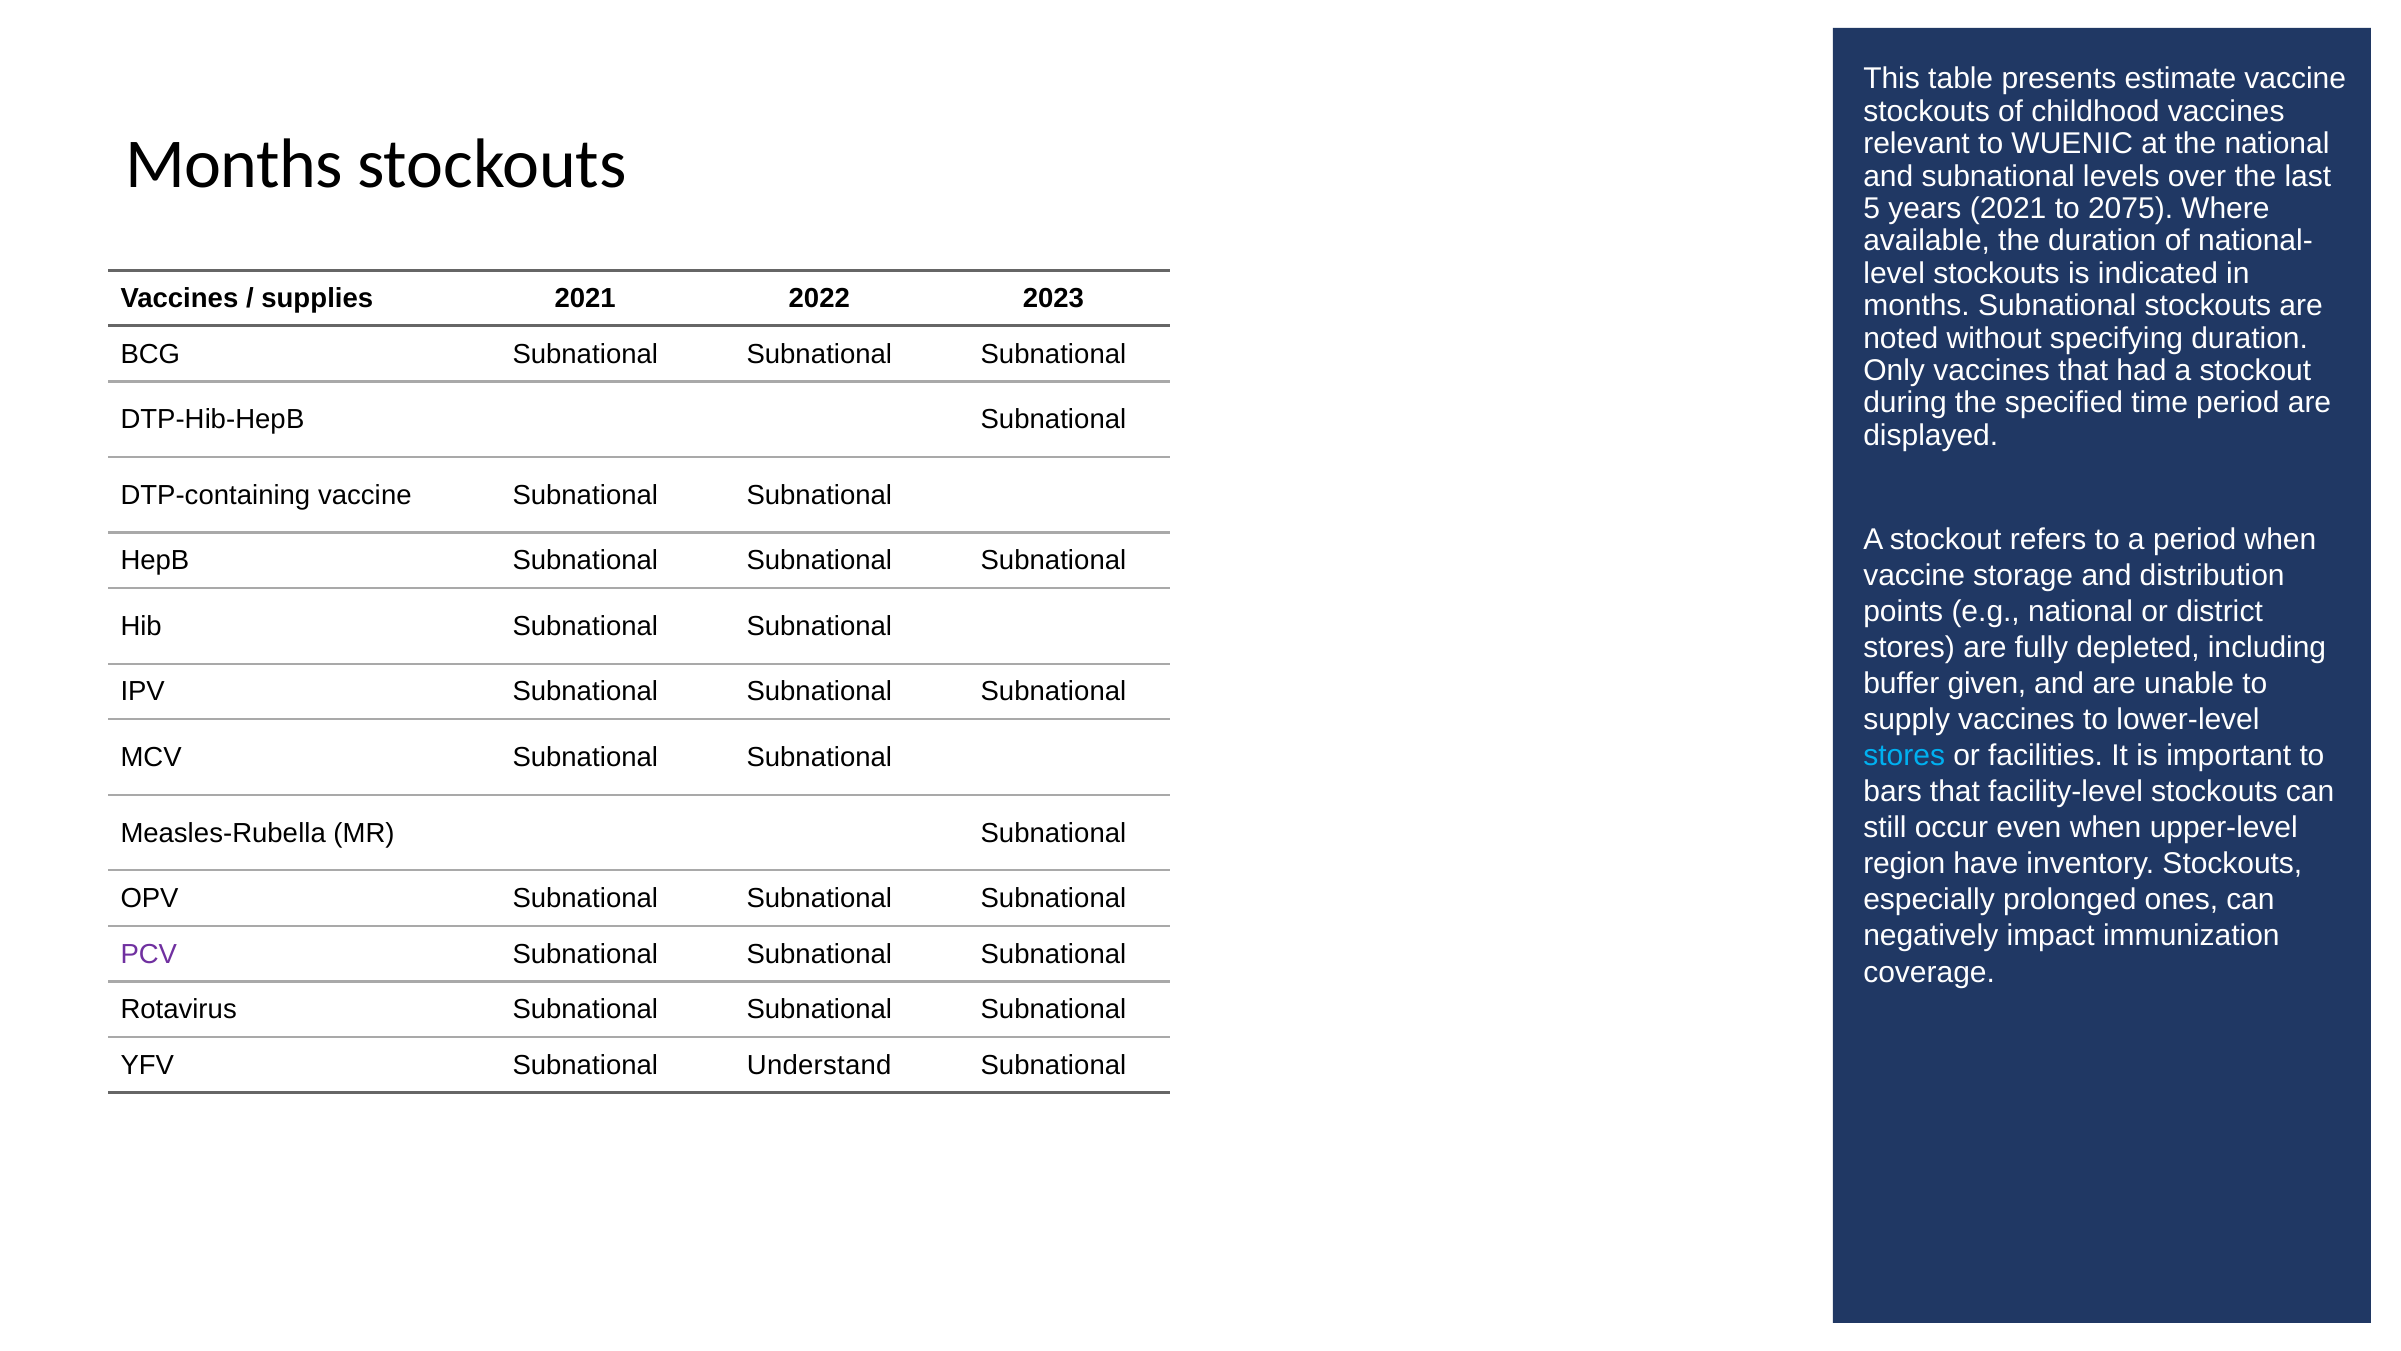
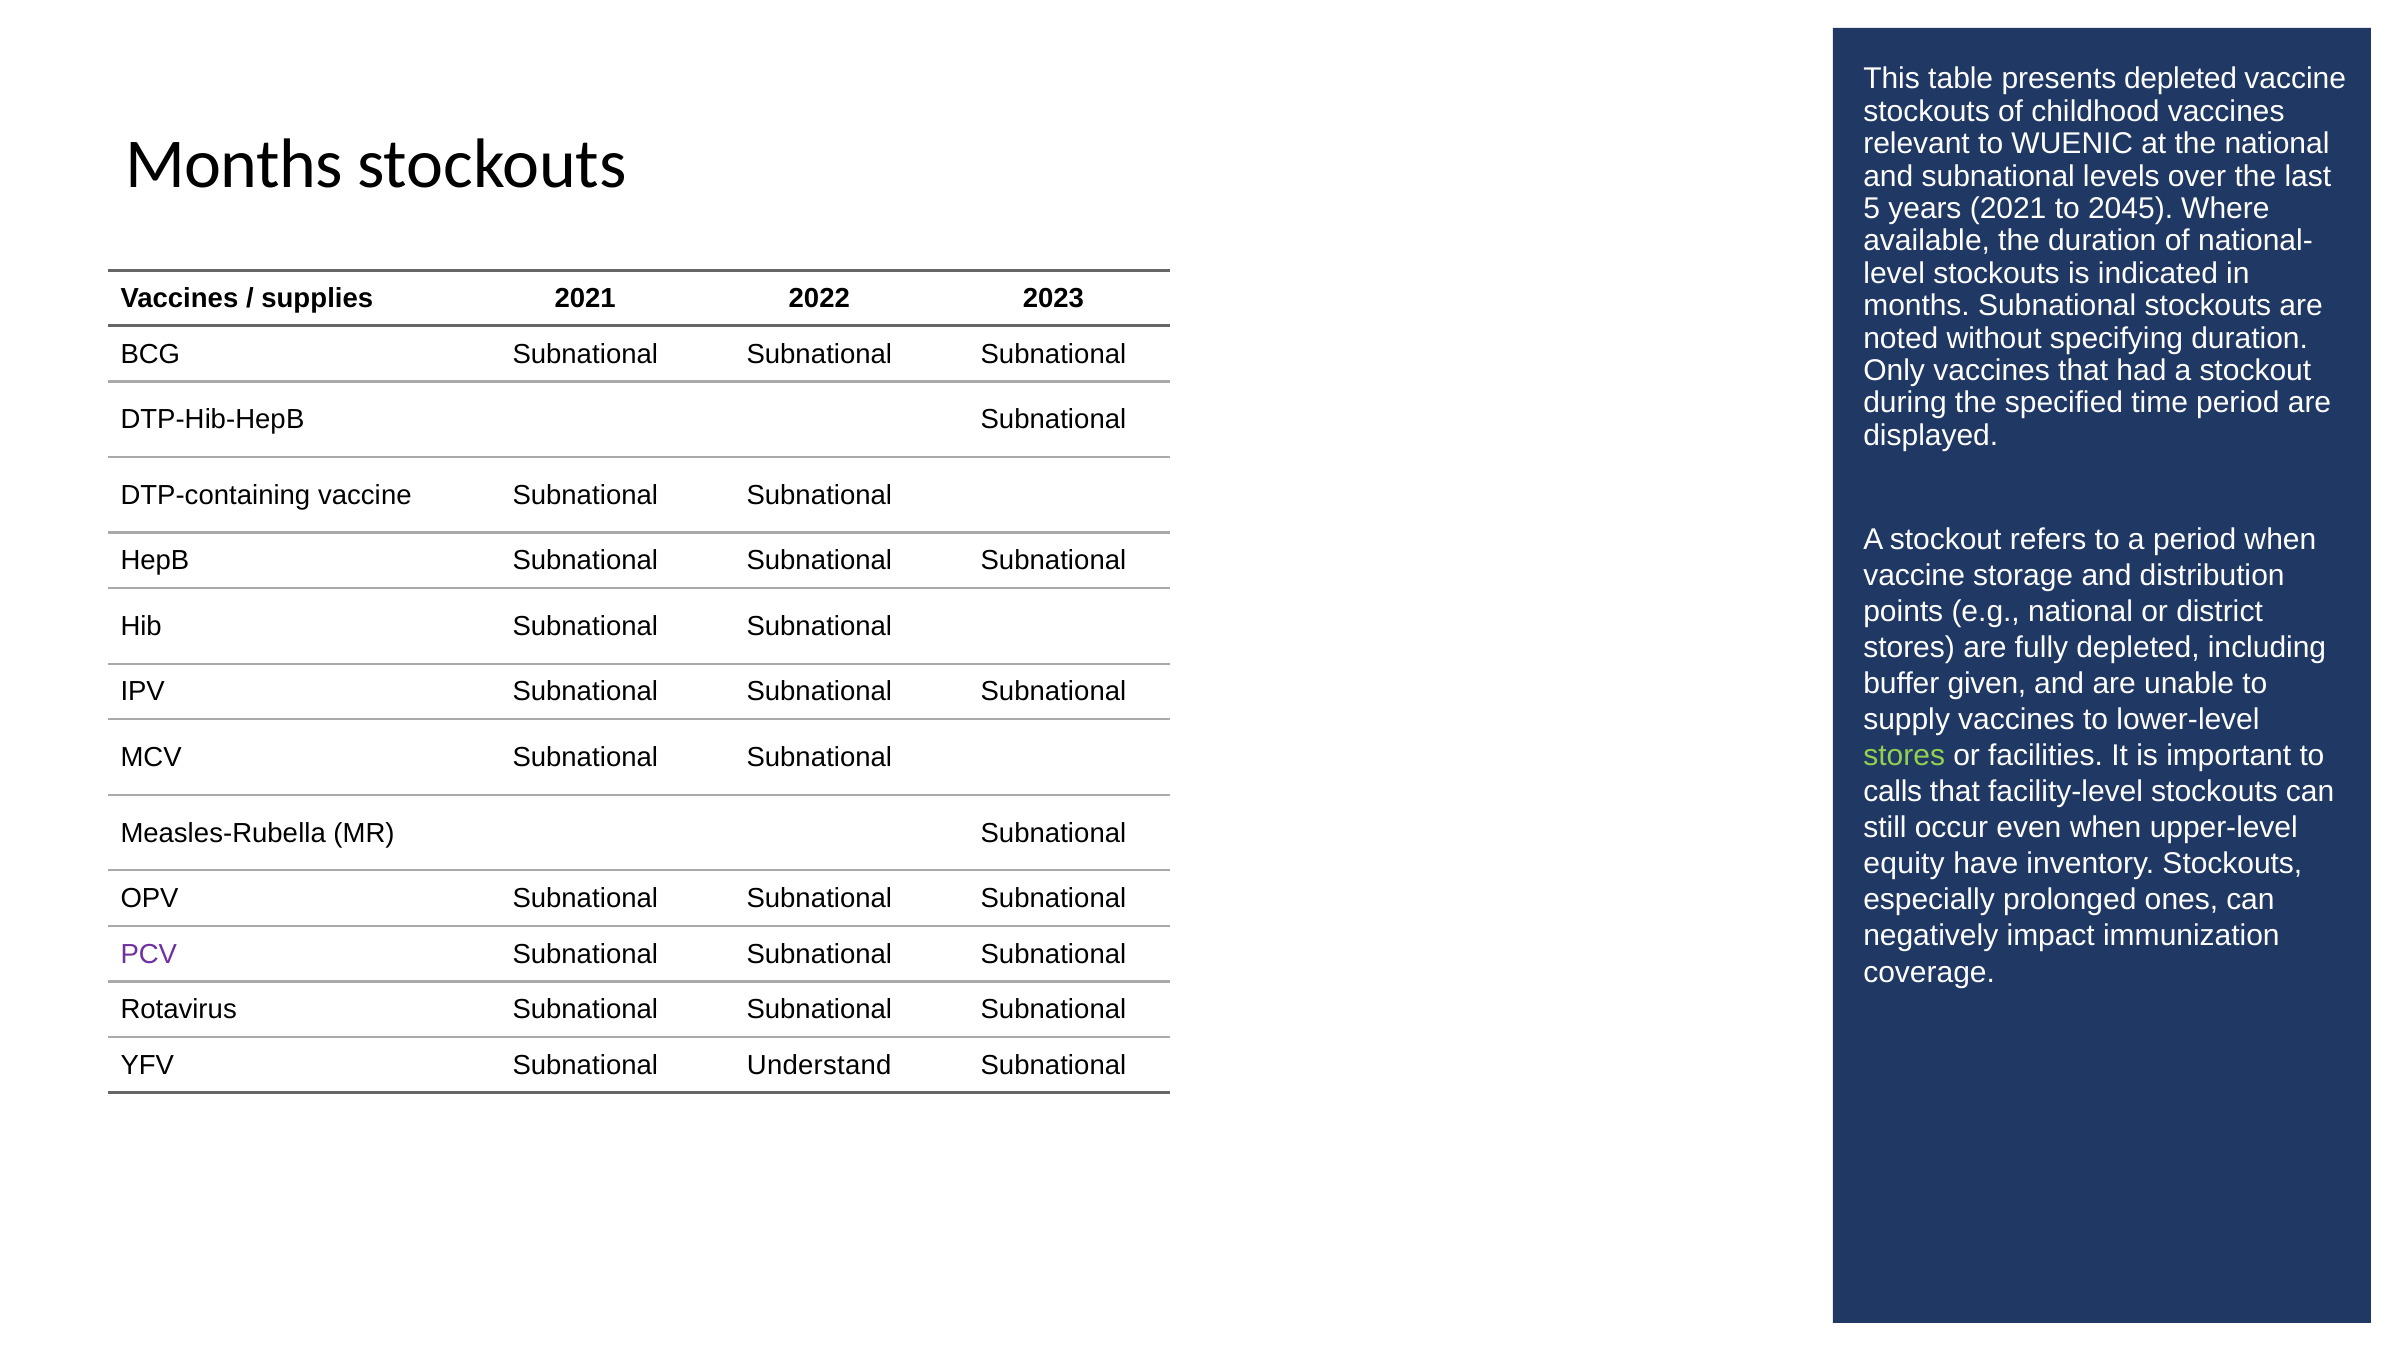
presents estimate: estimate -> depleted (2181, 79)
2075: 2075 -> 2045 (2131, 209)
stores colour: light blue -> light green (1904, 756)
bars: bars -> calls (1893, 792)
region: region -> equity (1904, 864)
